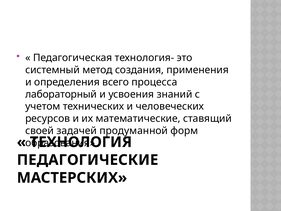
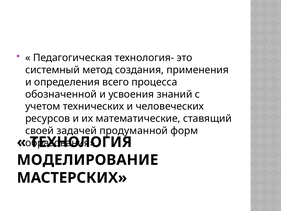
лабораторный: лабораторный -> обозначенной (61, 94)
ПЕДАГОГИЧЕСКИЕ: ПЕДАГОГИЧЕСКИЕ -> МОДЕЛИРОВАНИЕ (88, 160)
